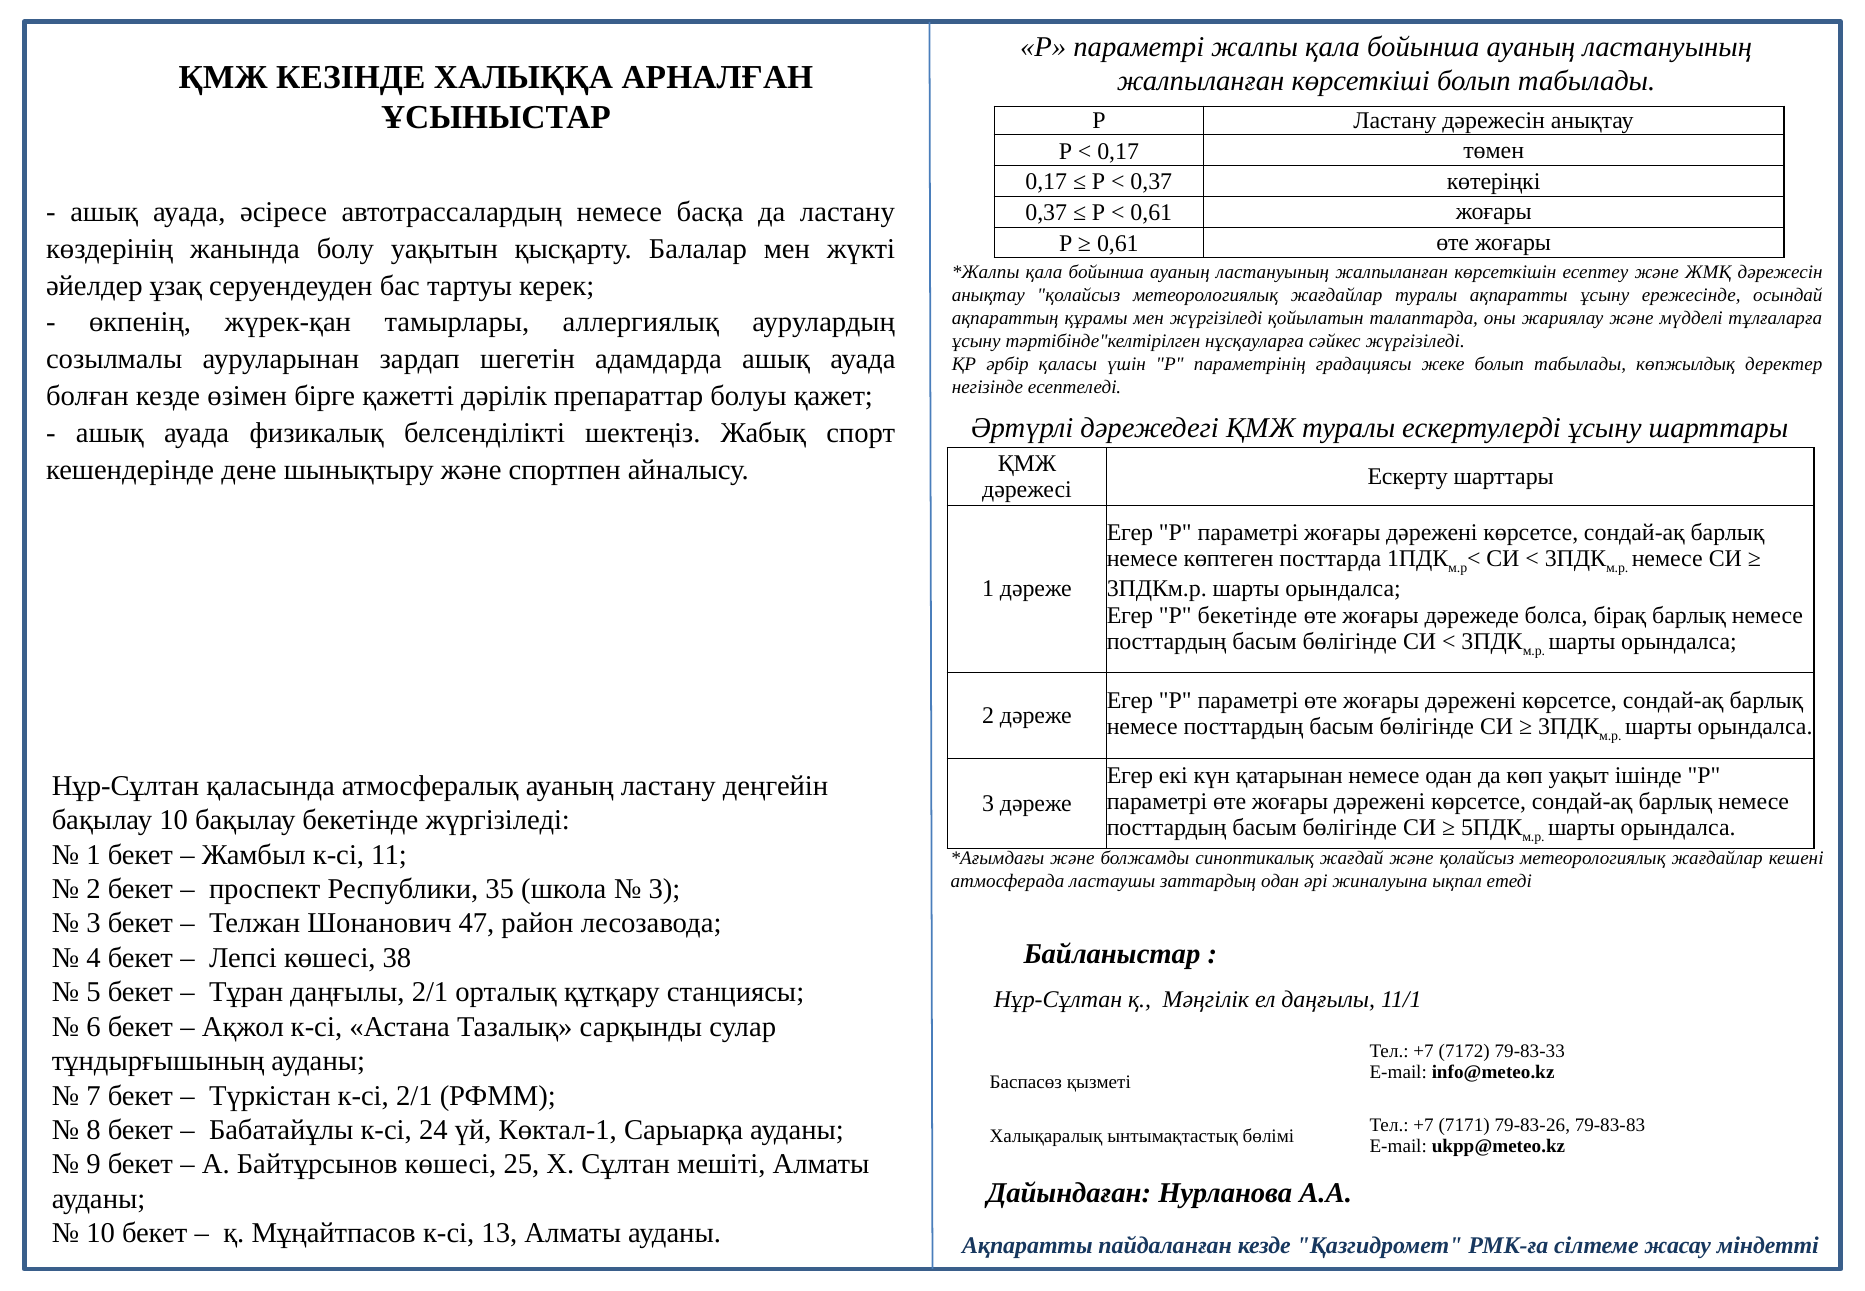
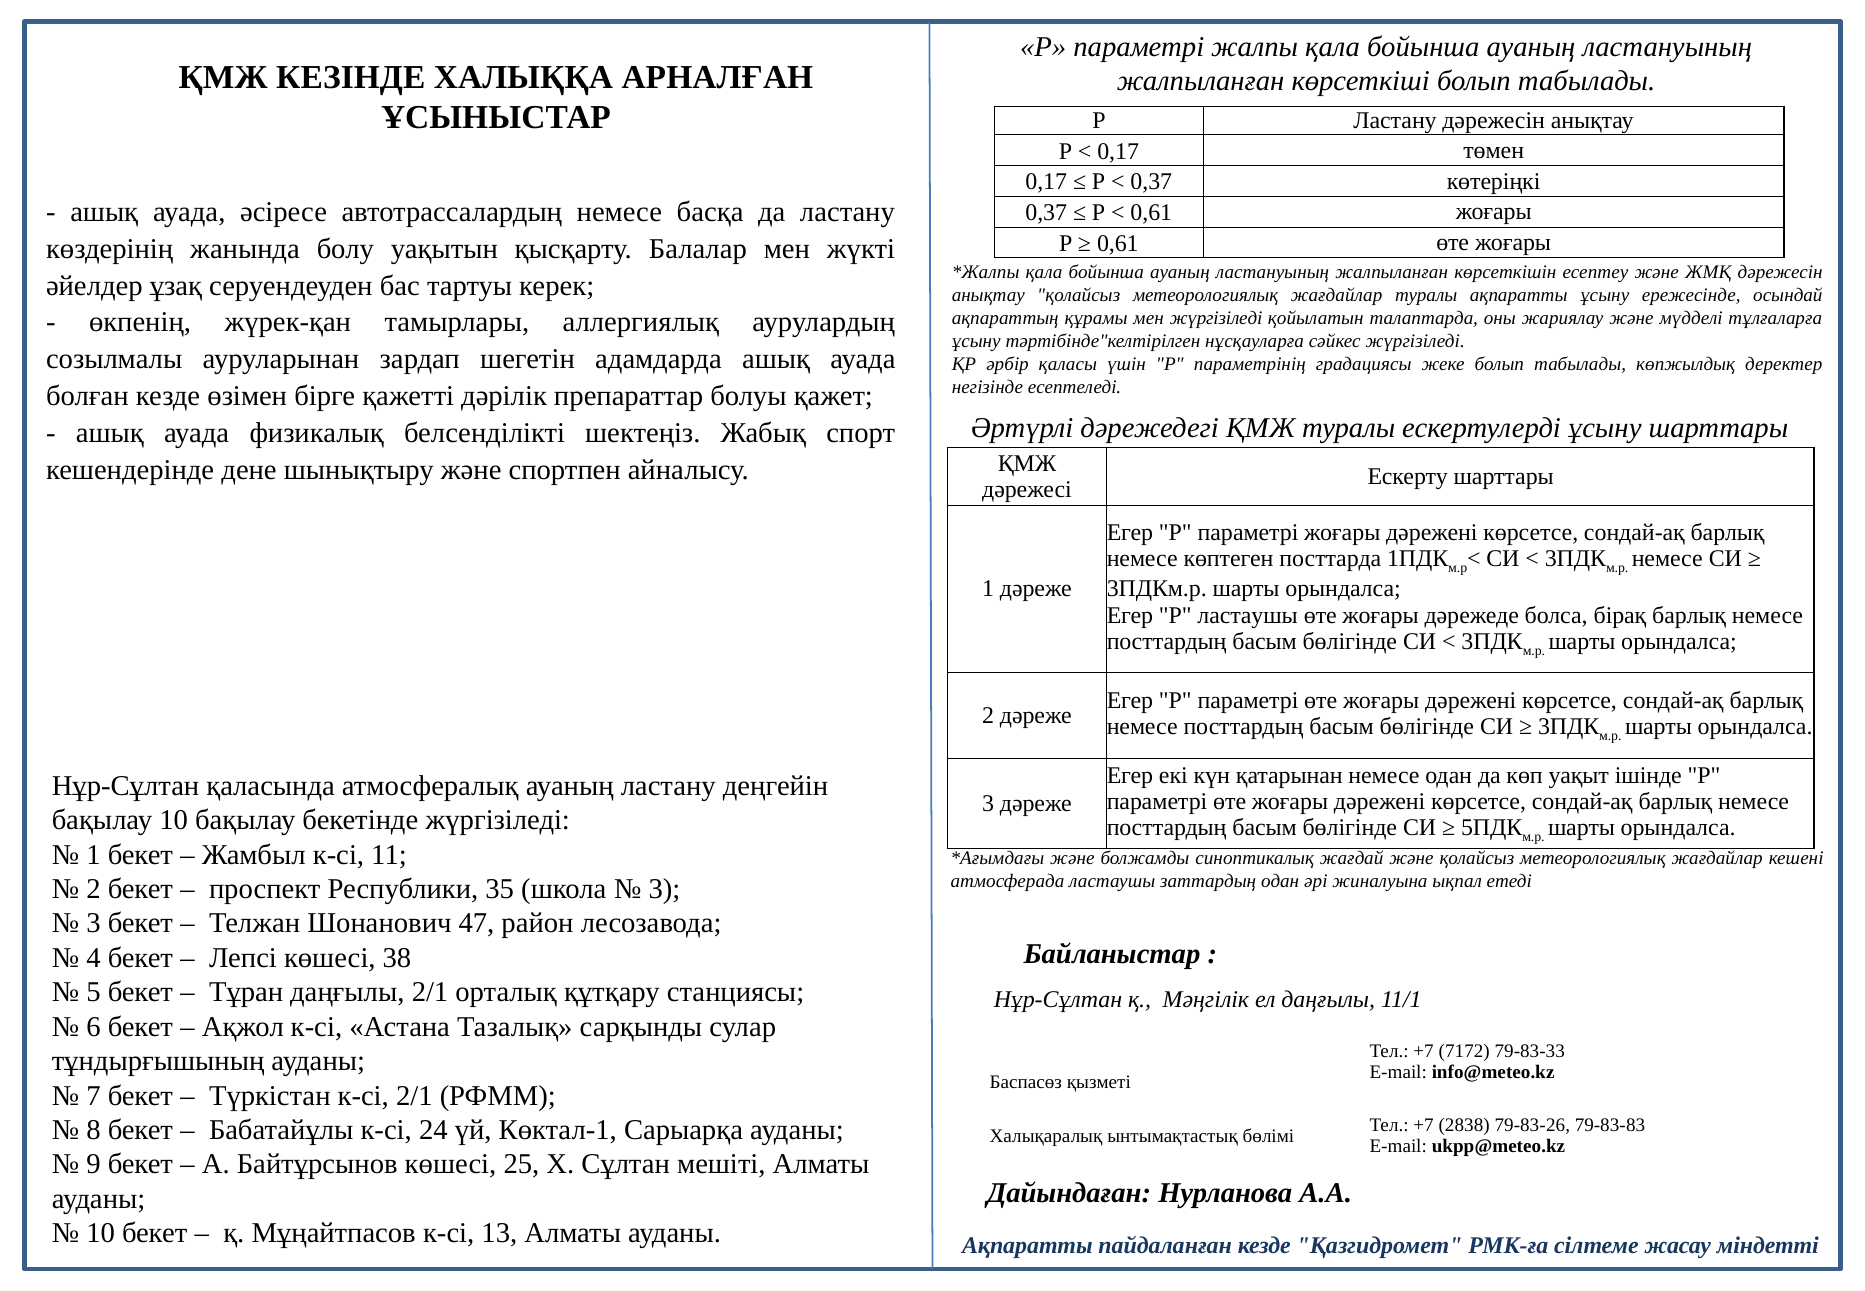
P бекетінде: бекетінде -> ластаушы (1248, 615)
7171: 7171 -> 2838 (1464, 1125)
